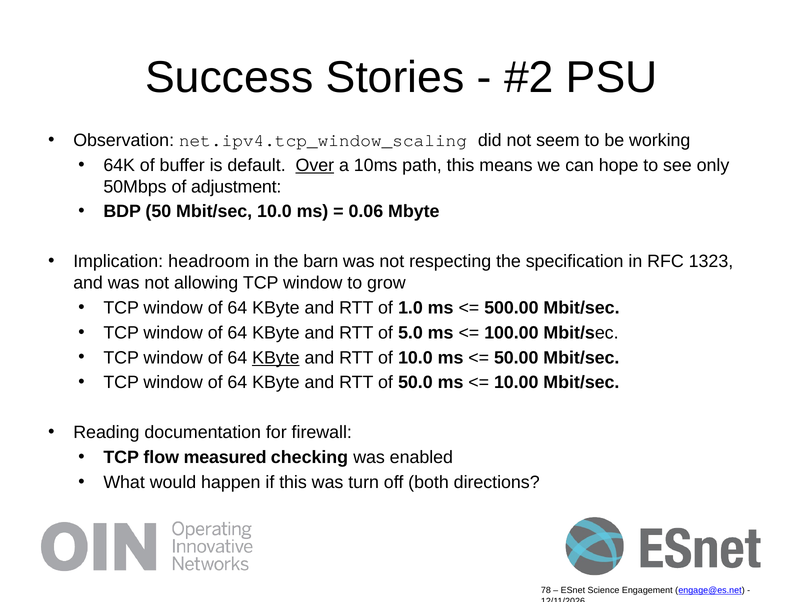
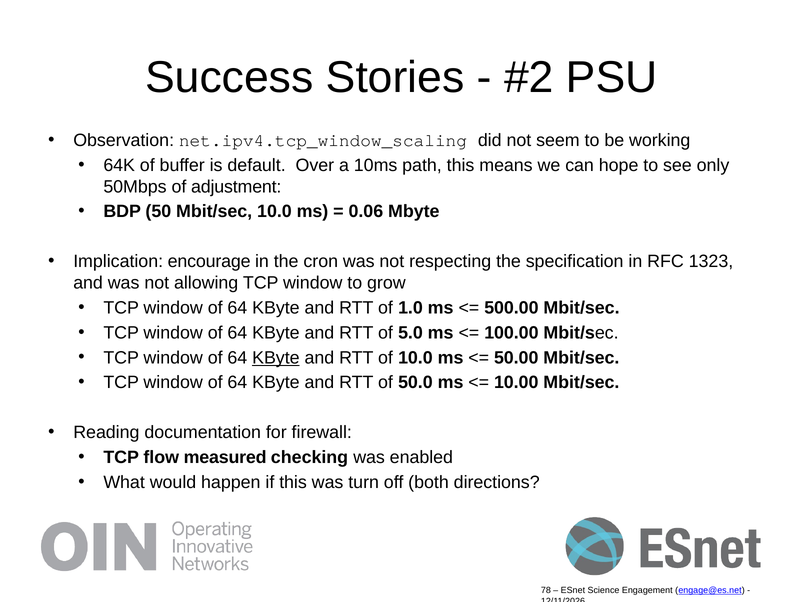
Over underline: present -> none (315, 165)
headroom: headroom -> encourage (209, 262)
barn: barn -> cron (321, 262)
